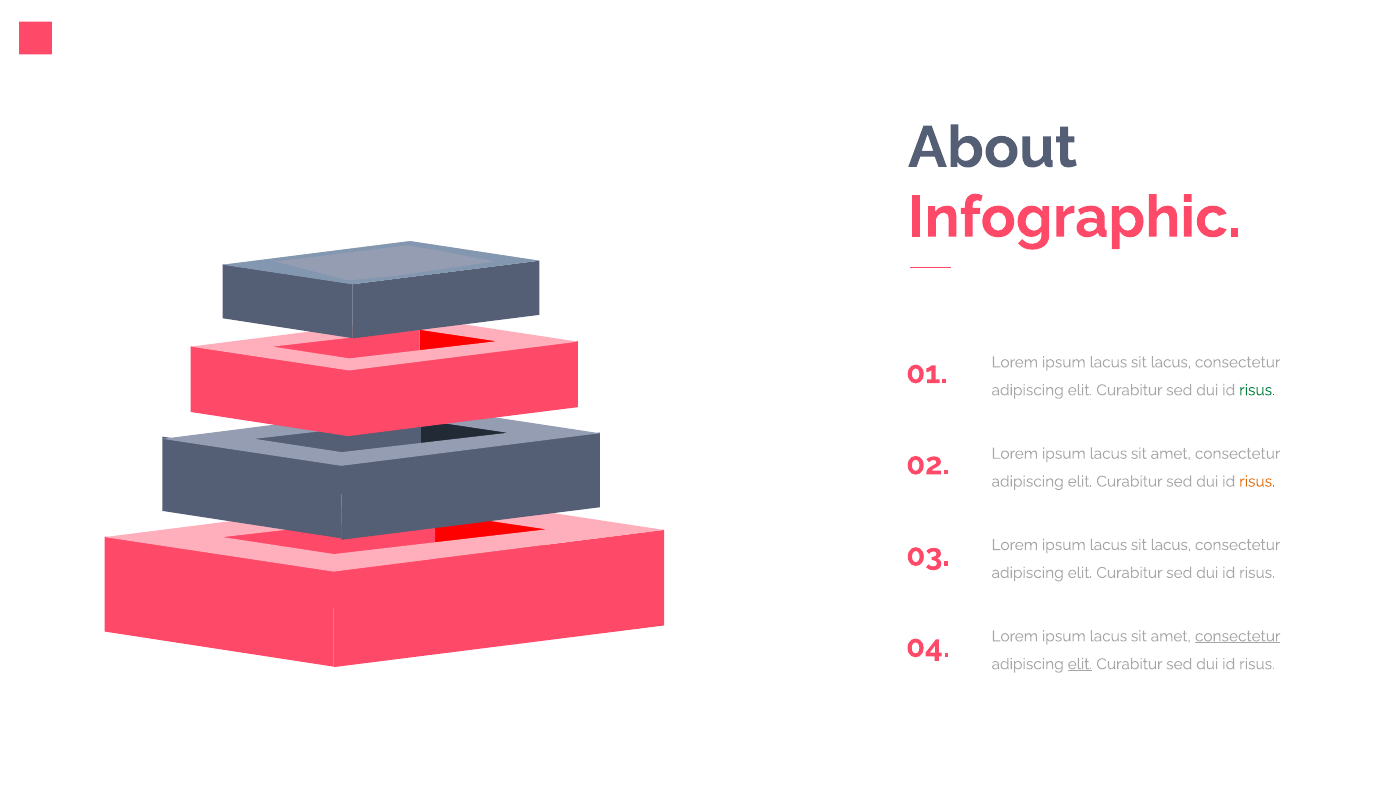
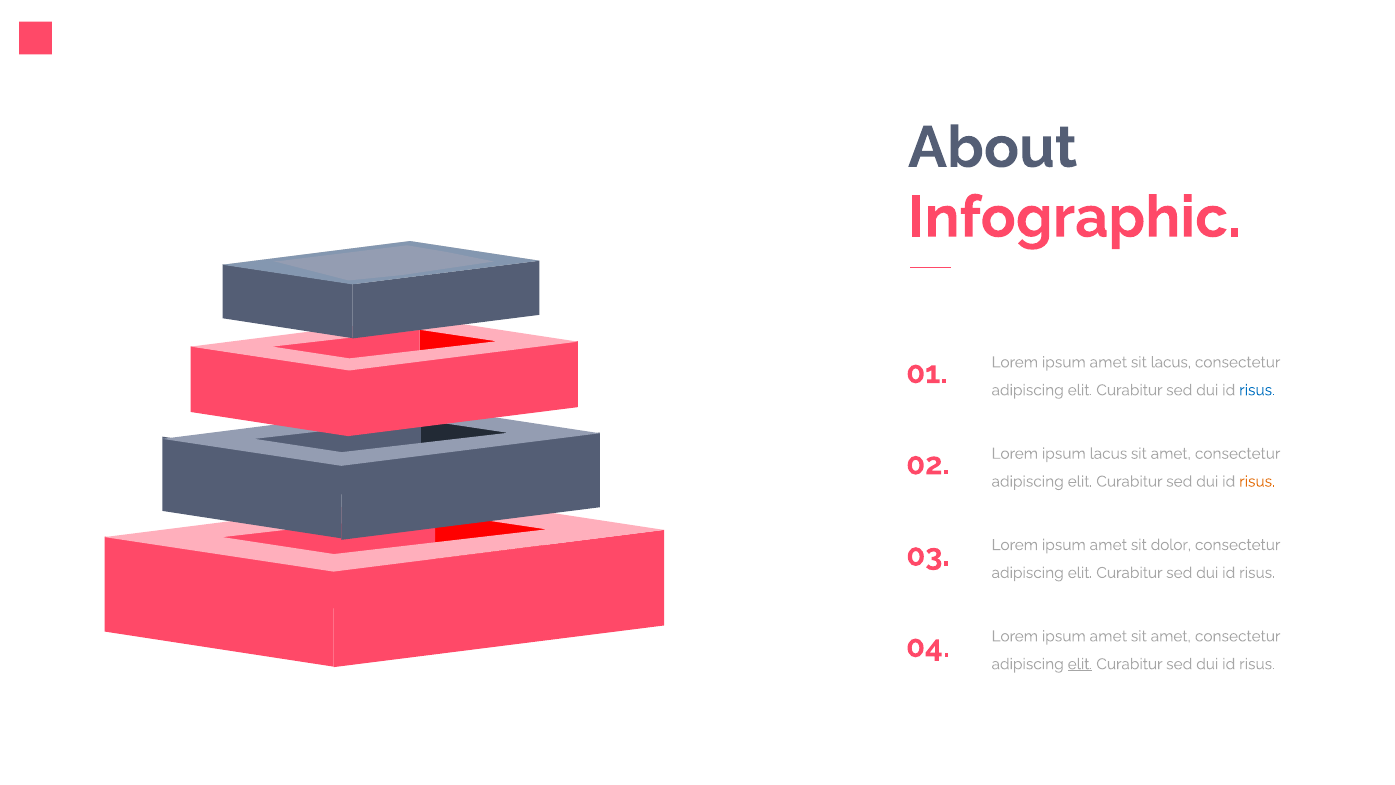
lacus: lacus -> amet (1108, 362)
risus colour: green -> blue (1257, 390)
03 Lorem ipsum lacus: lacus -> amet (1108, 545)
lacus: lacus -> dolor (1171, 545)
04 Lorem ipsum lacus: lacus -> amet (1108, 636)
consectetur underline: present -> none (1238, 636)
